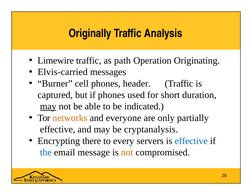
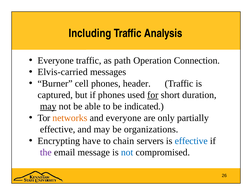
Originally: Originally -> Including (90, 33)
Limewire: Limewire -> Everyone (56, 60)
Originating: Originating -> Connection (197, 60)
for underline: none -> present (153, 95)
cryptanalysis: cryptanalysis -> organizations (151, 129)
there: there -> have (92, 141)
every: every -> chain (124, 141)
the colour: blue -> purple (46, 152)
not colour: orange -> blue (127, 152)
